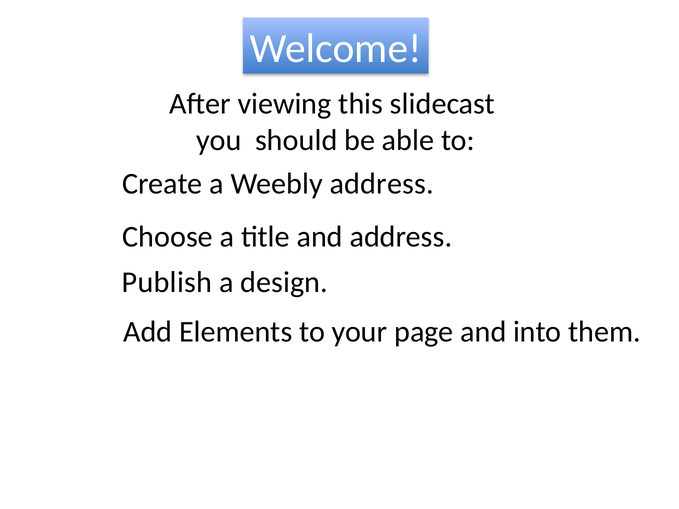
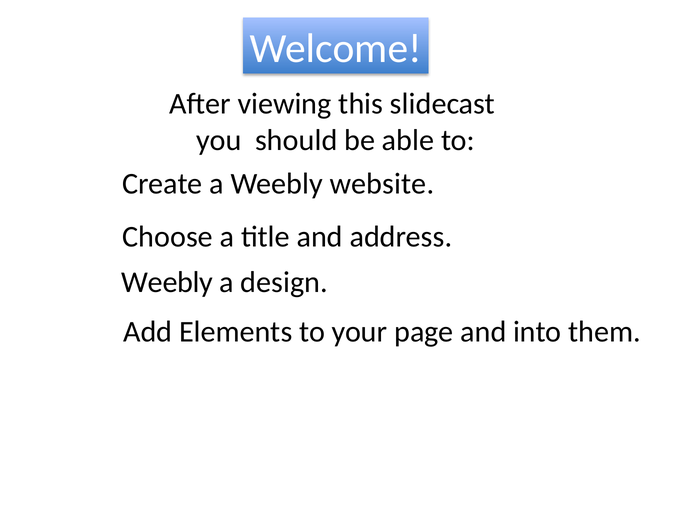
Weebly address: address -> website (382, 184)
Publish: Publish -> Weebly (167, 283)
